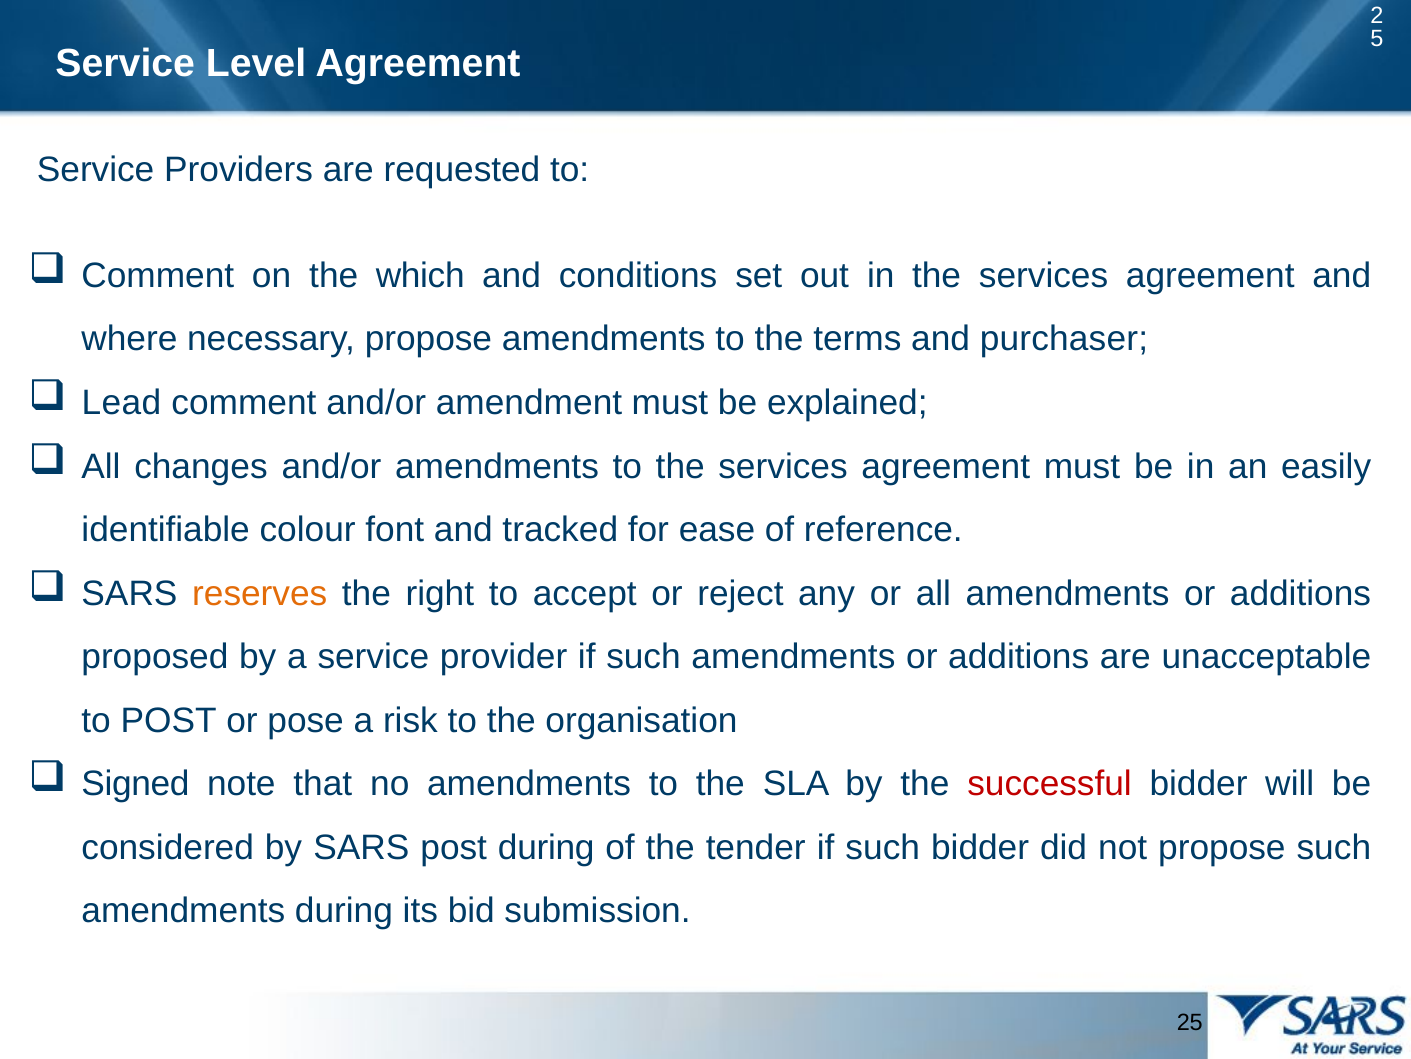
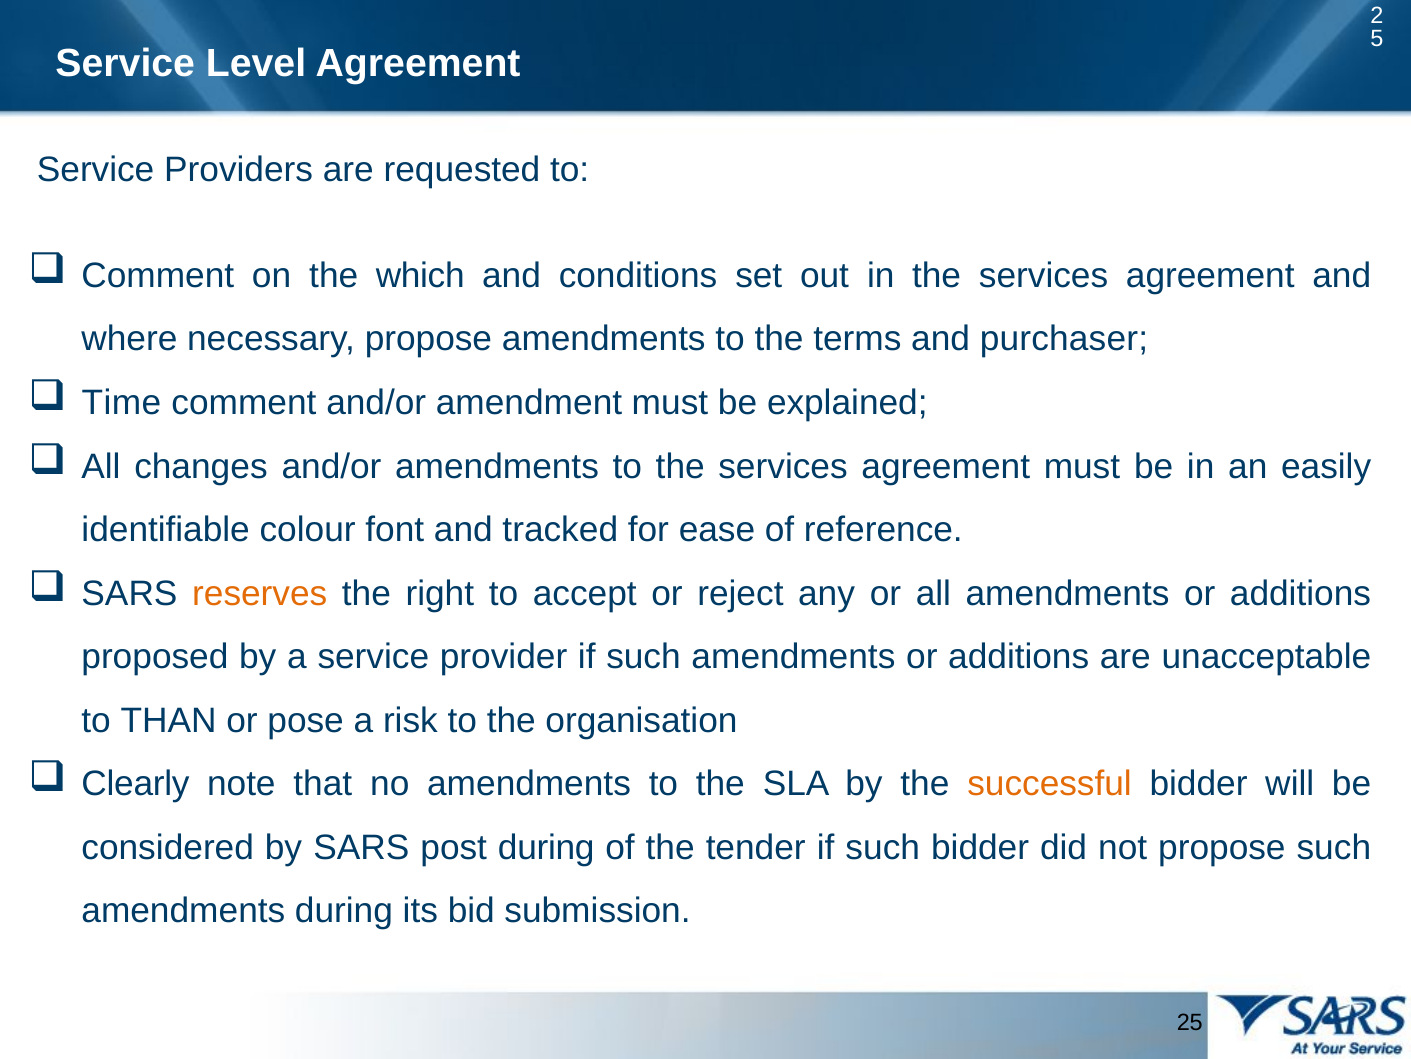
Lead: Lead -> Time (121, 403)
to POST: POST -> THAN (169, 720)
Signed: Signed -> Clearly (136, 784)
successful colour: red -> orange (1050, 784)
